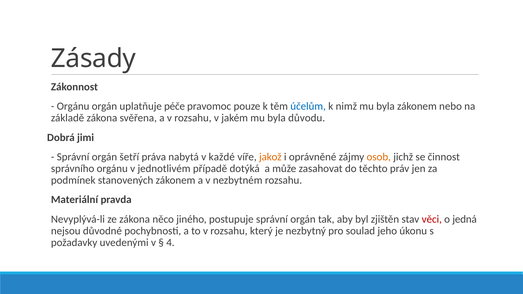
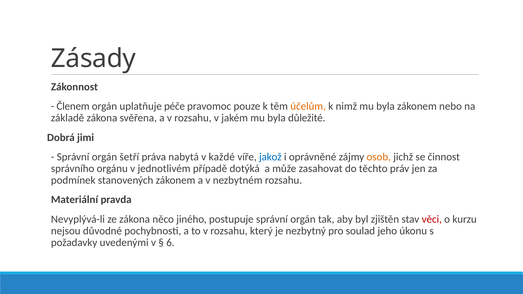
Orgánu: Orgánu -> Členem (73, 106)
účelům colour: blue -> orange (308, 106)
důvodu: důvodu -> důležité (307, 118)
jakož colour: orange -> blue (270, 157)
jedná: jedná -> kurzu (465, 219)
4: 4 -> 6 (170, 243)
